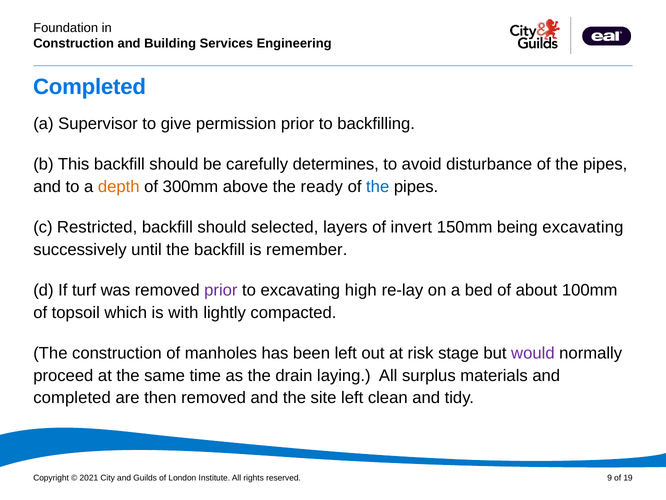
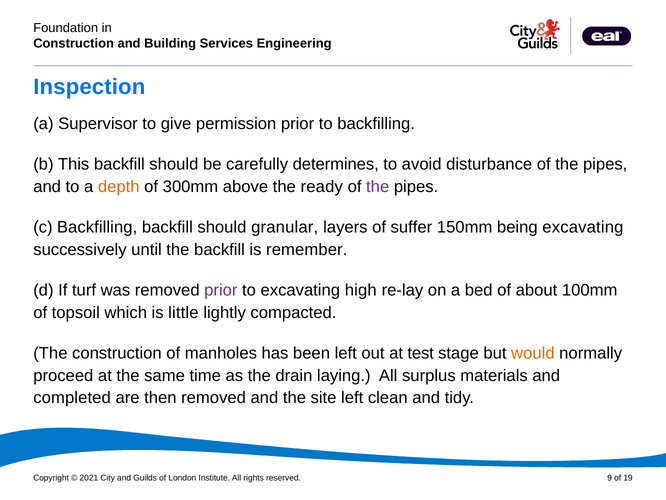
Completed: Completed -> Inspection (89, 87)
the colour: blue -> purple (378, 186)
c Restricted: Restricted -> Backfilling (97, 227)
selected: selected -> granular (285, 227)
invert: invert -> suffer (411, 227)
with: with -> little (183, 312)
risk: risk -> test (421, 353)
would colour: purple -> orange (533, 353)
